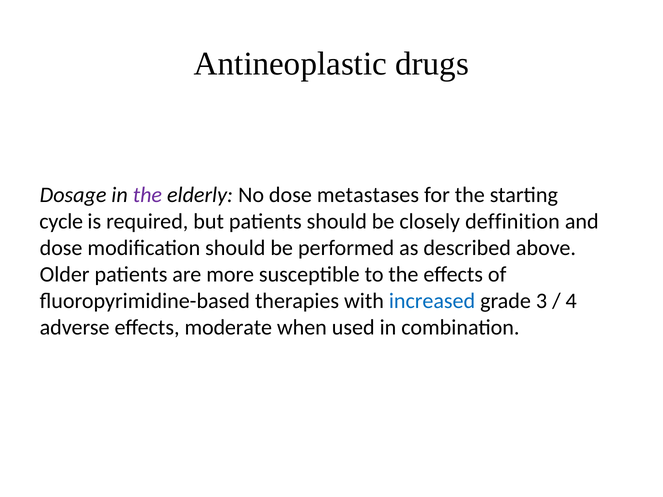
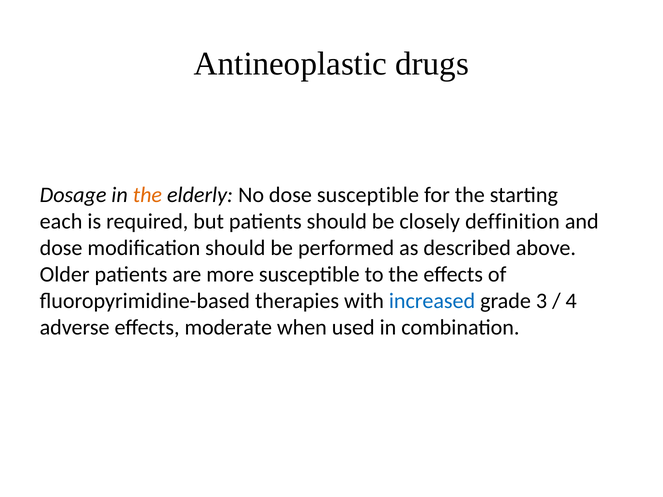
the colour: purple -> orange (147, 195)
dose metastases: metastases -> susceptible (368, 195)
cycle: cycle -> each (61, 221)
